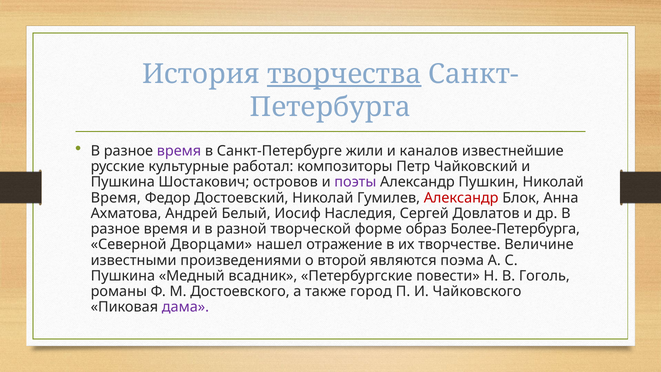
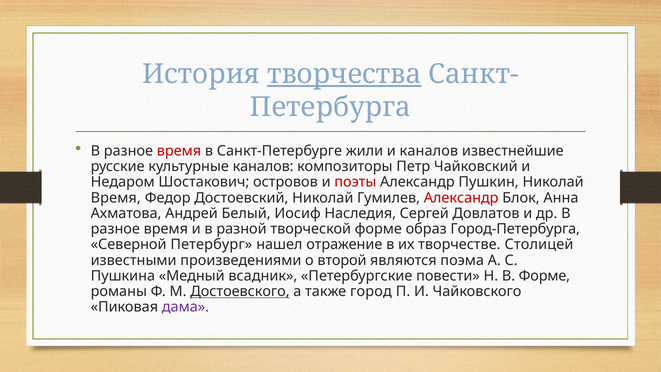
время colour: purple -> red (179, 151)
культурные работал: работал -> каналов (263, 166)
Пушкина: Пушкина -> Недаром (123, 182)
поэты colour: purple -> red (355, 182)
Более-Петербурга: Более-Петербурга -> Город-Петербурга (515, 229)
Дворцами: Дворцами -> Петербург (211, 244)
Величине: Величине -> Столицей (539, 244)
В Гоголь: Гоголь -> Форме (544, 276)
Достоевского underline: none -> present (240, 291)
